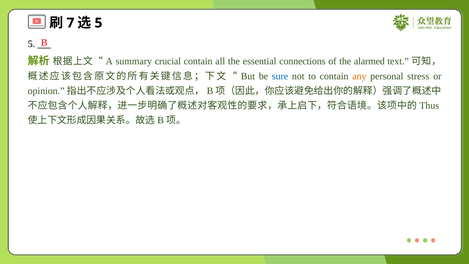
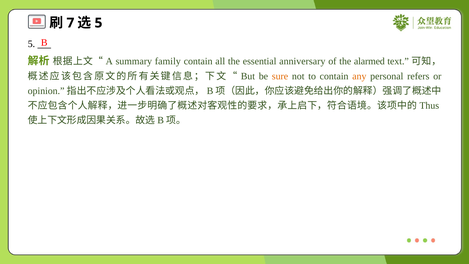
crucial: crucial -> family (168, 61)
connections: connections -> anniversary (302, 61)
sure colour: blue -> orange (280, 76)
stress: stress -> refers (418, 76)
